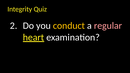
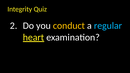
regular colour: pink -> light blue (108, 26)
